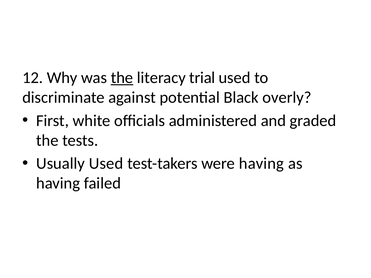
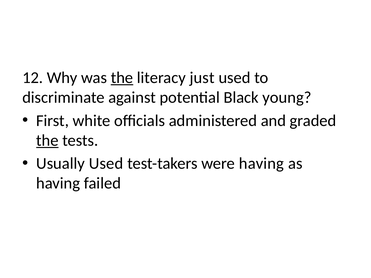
trial: trial -> just (202, 78)
overly: overly -> young (287, 98)
the underline: none -> present (47, 141)
